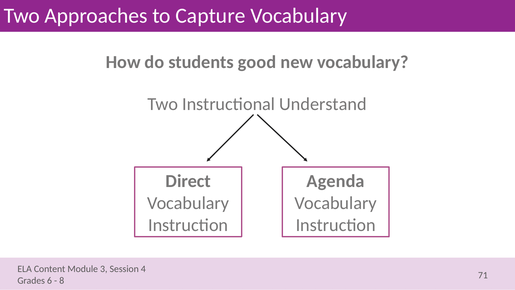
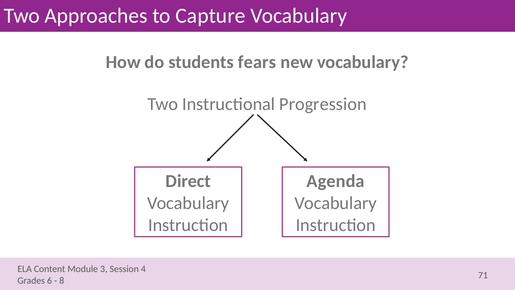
good: good -> fears (257, 62)
Understand: Understand -> Progression (323, 104)
